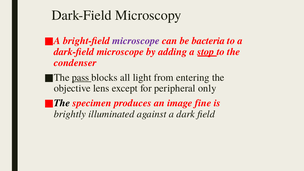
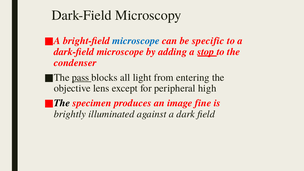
microscope colour: purple -> blue (136, 41)
bacteria: bacteria -> specific (208, 41)
only: only -> high (207, 88)
